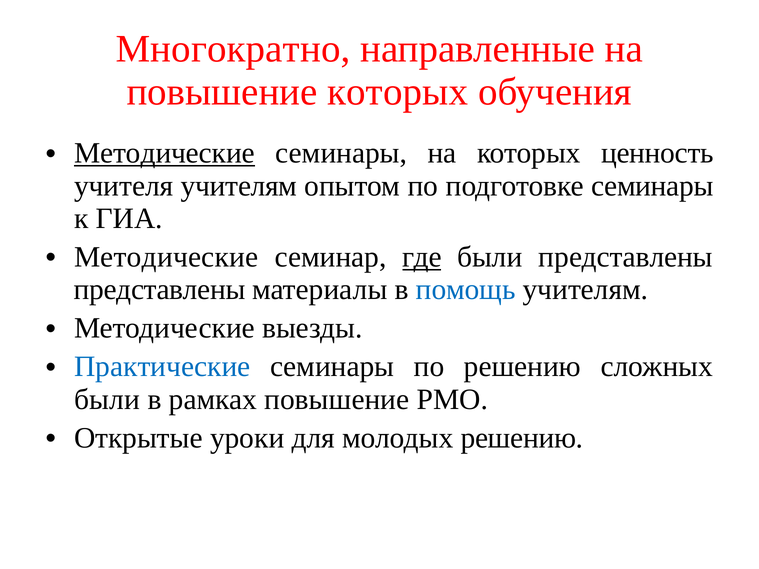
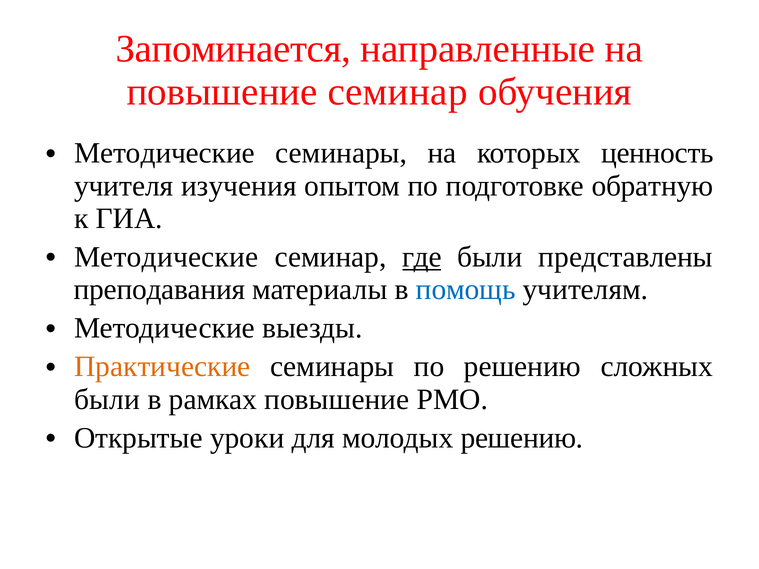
Многократно: Многократно -> Запоминается (233, 49)
повышение которых: которых -> семинар (398, 92)
Методические underline: present -> none (165, 153)
учителя учителям: учителям -> изучения (239, 186)
подготовке семинары: семинары -> обратную (652, 186)
представлены: представлены -> преподавания (160, 290)
Практические colour: blue -> orange (162, 367)
